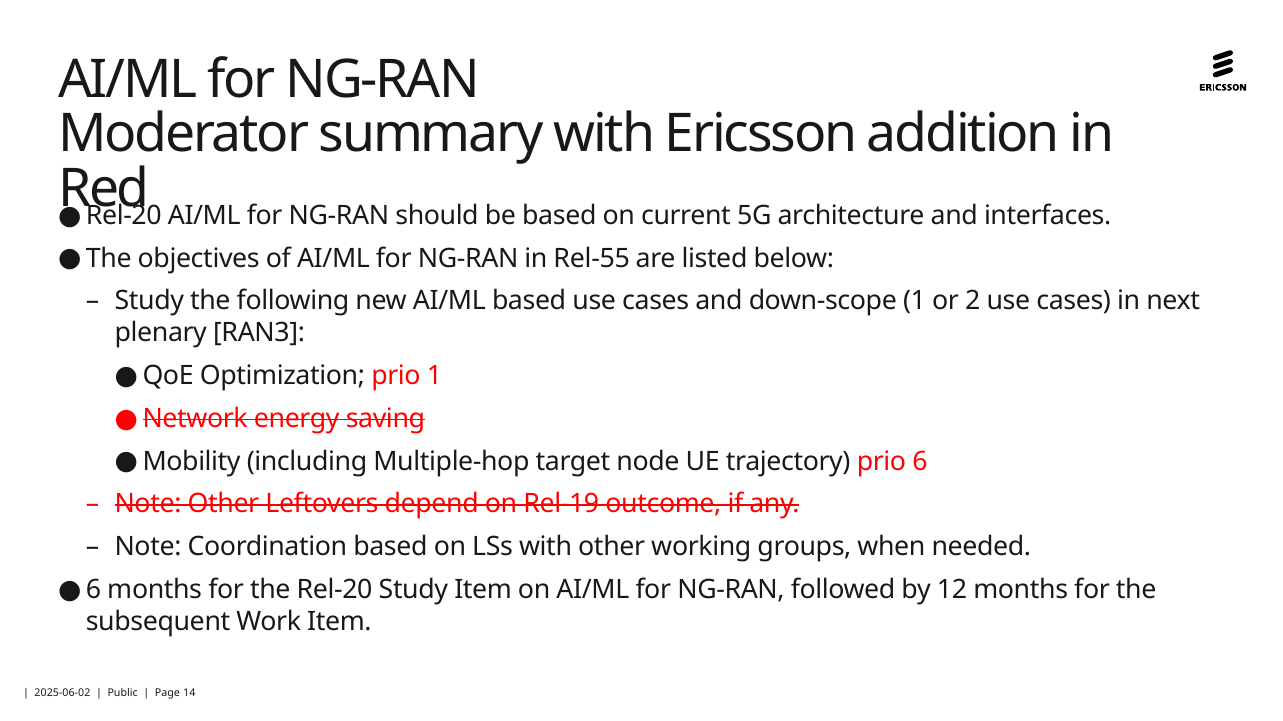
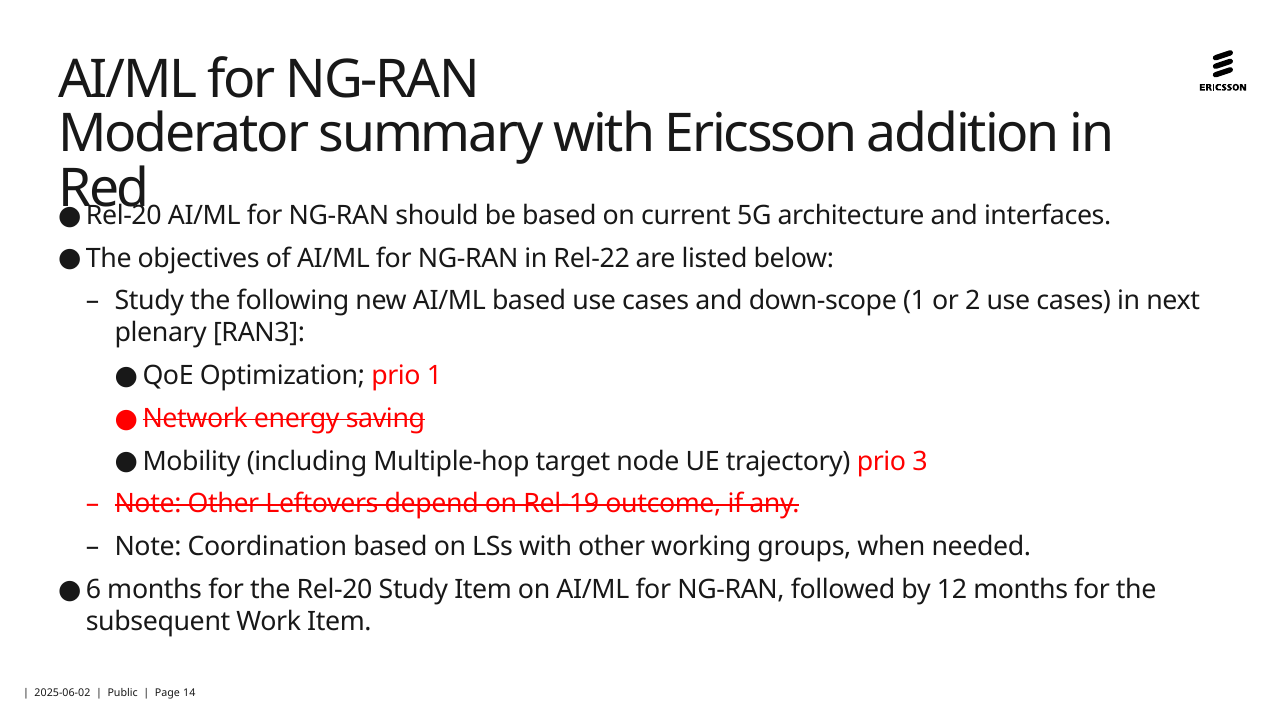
Rel-55: Rel-55 -> Rel-22 (592, 259)
prio 6: 6 -> 3 (920, 462)
